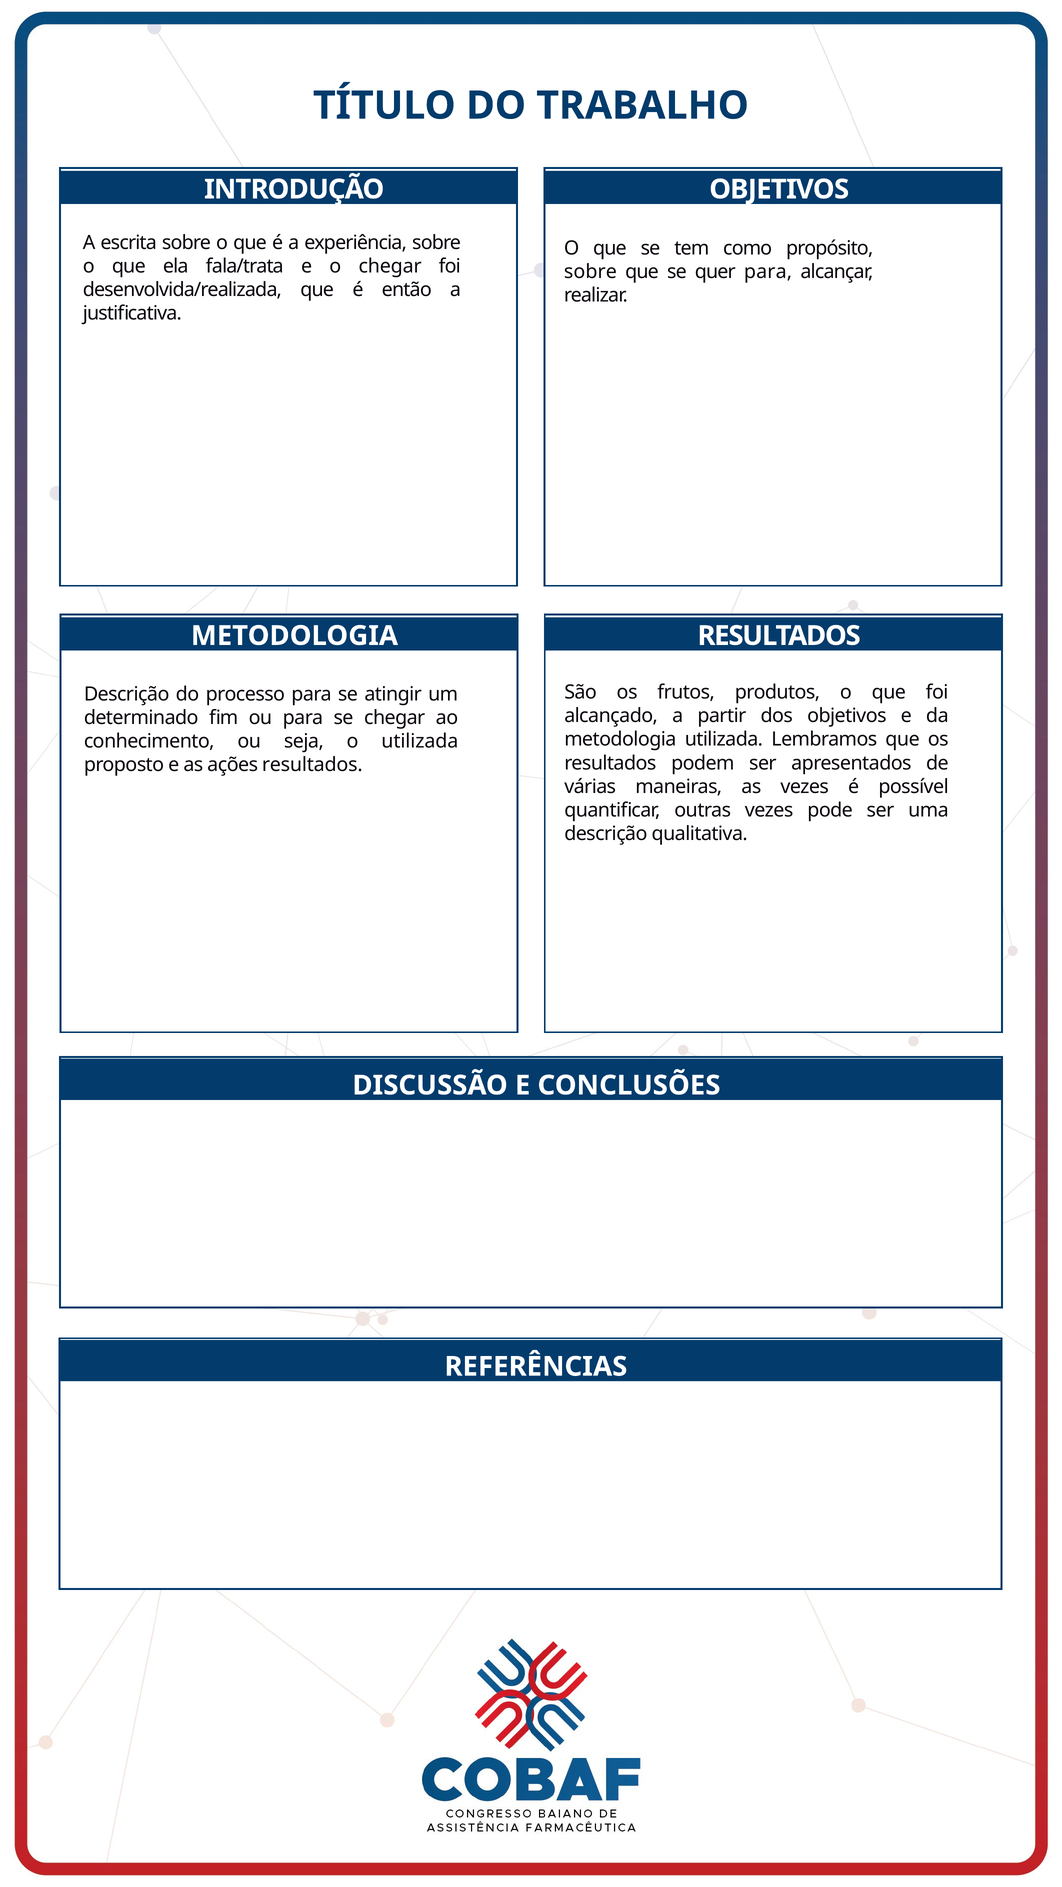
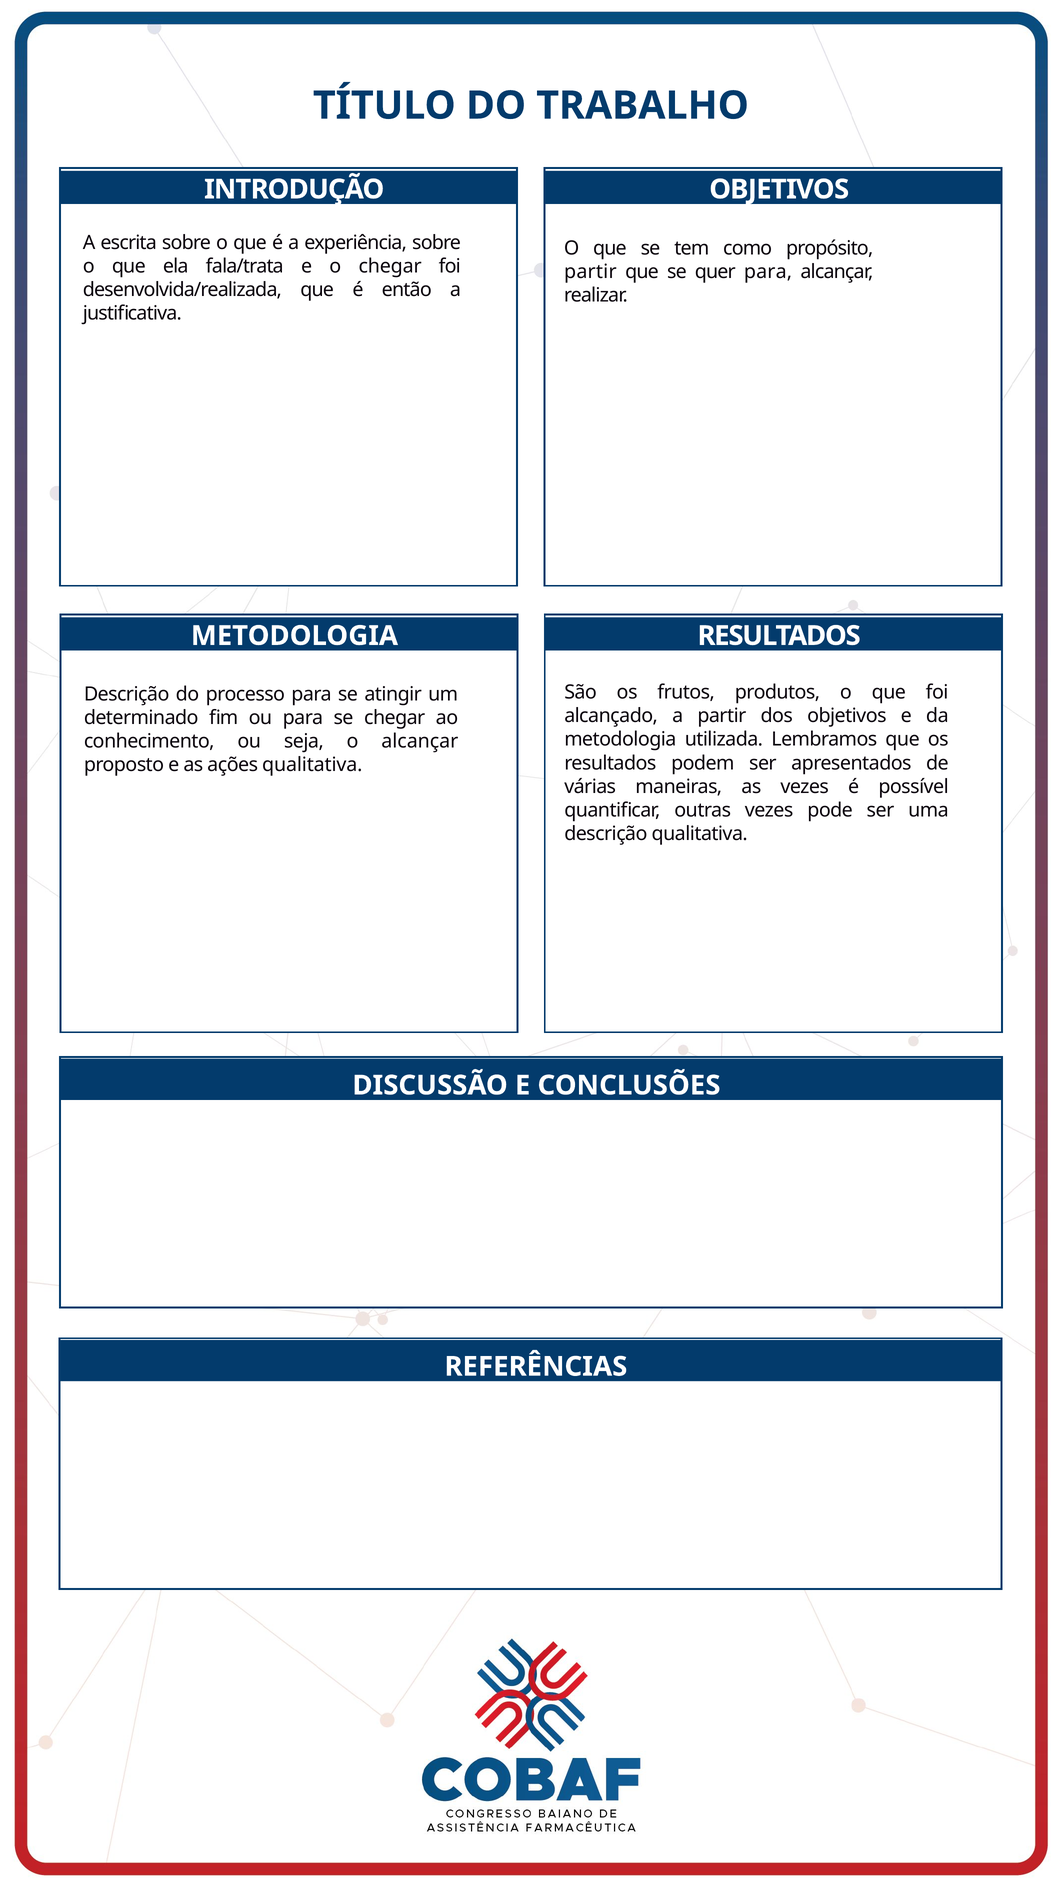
sobre: sobre -> partir (590, 272)
o utilizada: utilizada -> alcançar (420, 742)
ações resultados: resultados -> qualitativa (312, 765)
